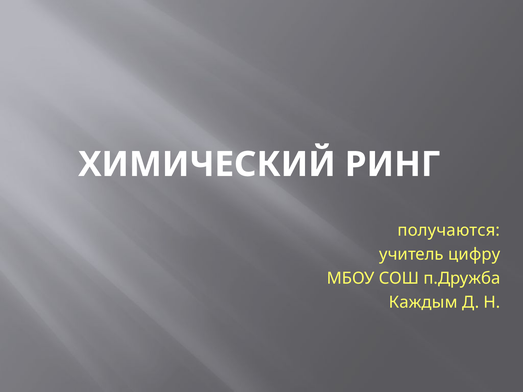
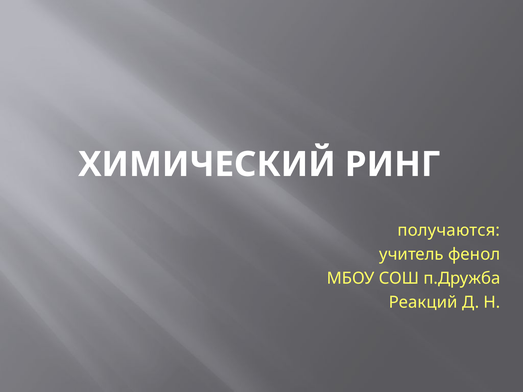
цифру: цифру -> фенол (474, 254)
Каждым: Каждым -> Реакций (423, 303)
